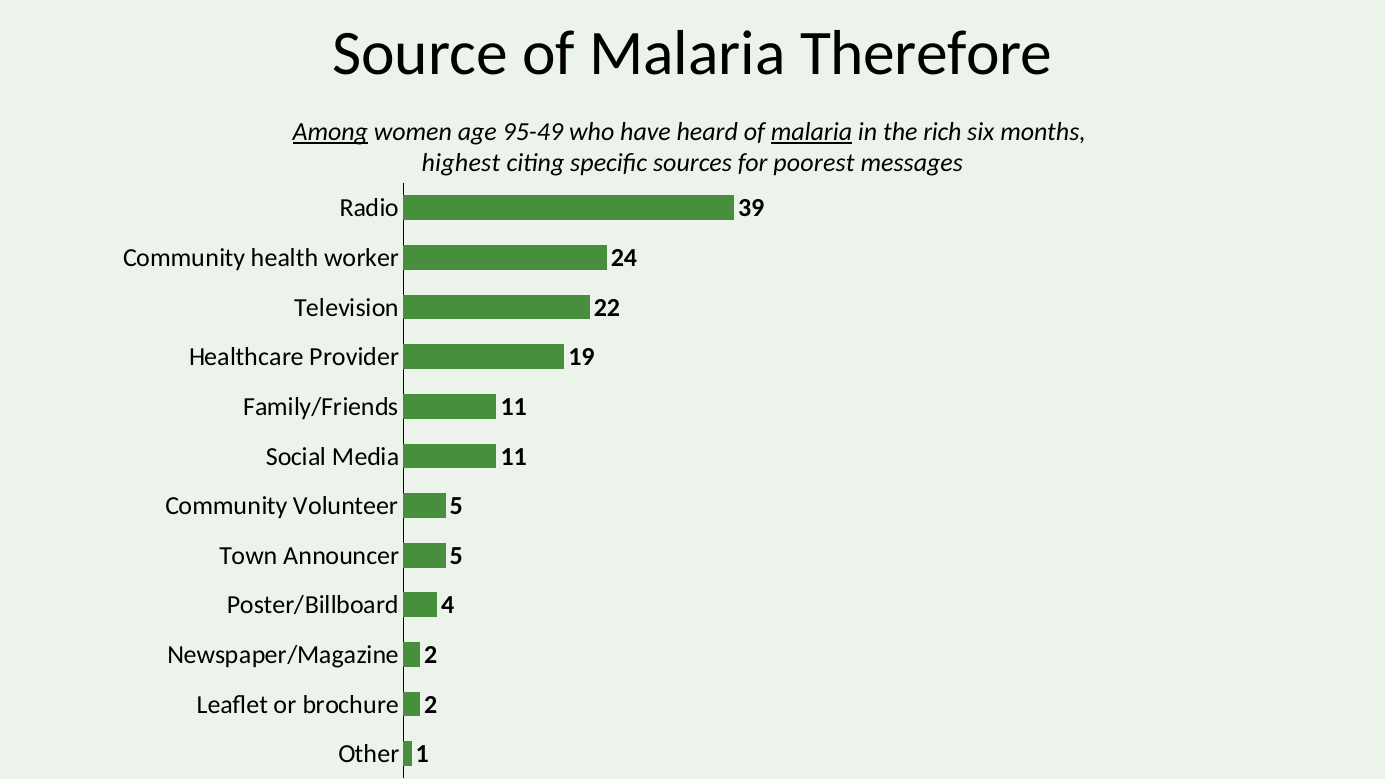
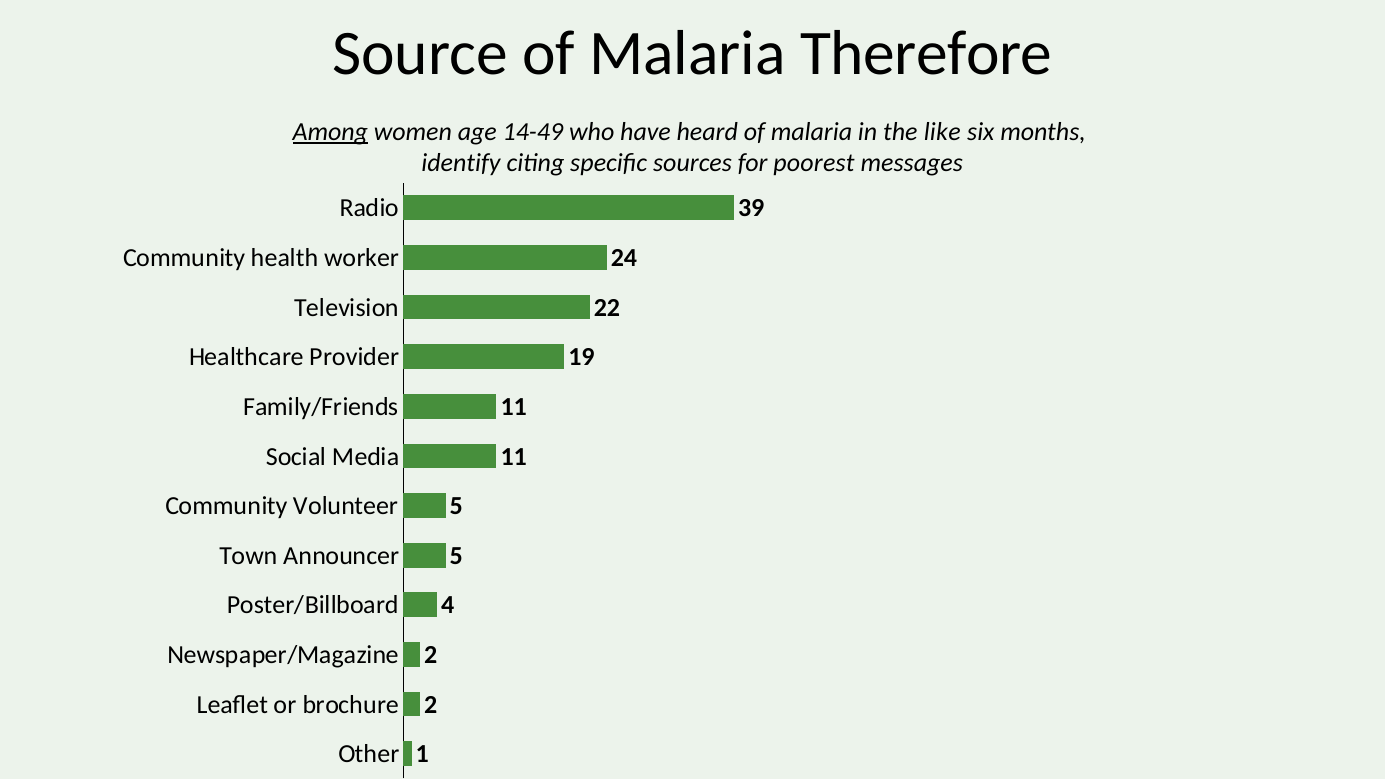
95-49: 95-49 -> 14-49 (533, 132)
malaria underline: present -> none (811, 132)
rich: rich -> like (942, 132)
highest: highest -> identify (461, 163)
